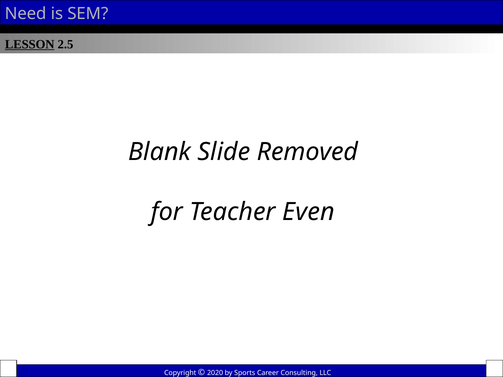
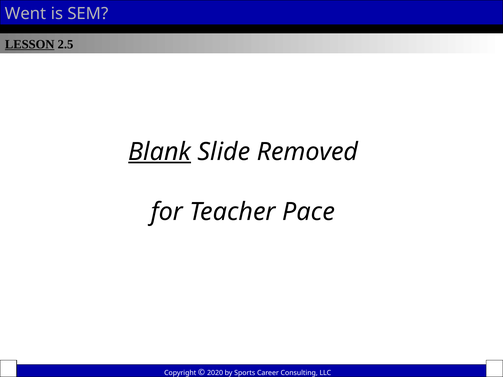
Need: Need -> Went (26, 14)
Blank underline: none -> present (160, 152)
Even: Even -> Pace (309, 212)
